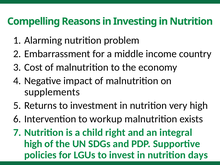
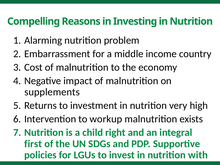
high: high -> first (33, 144)
days: days -> with (198, 155)
